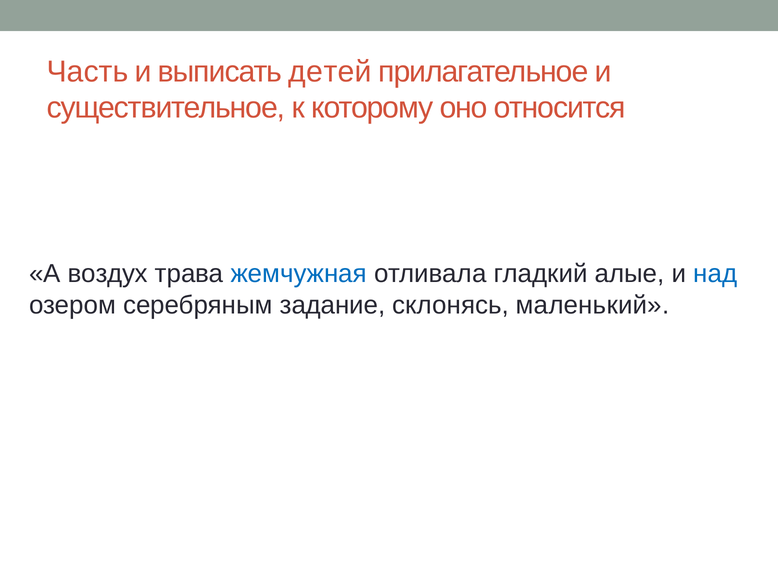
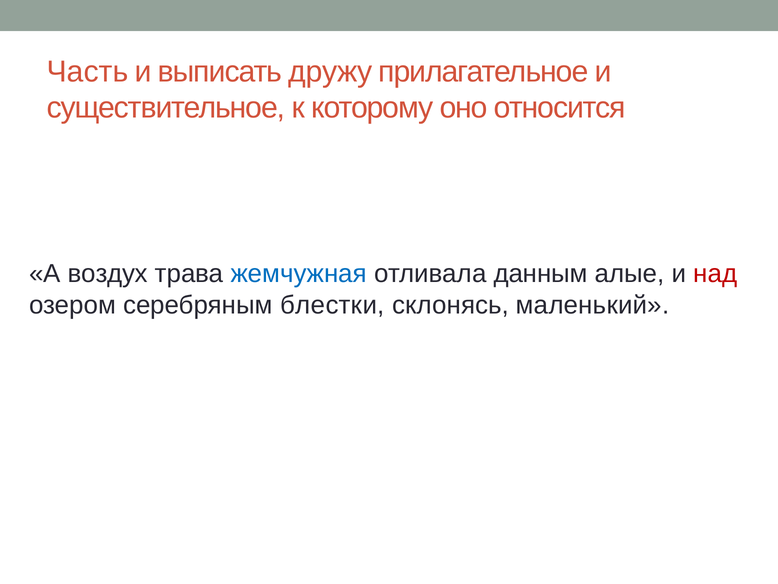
детей: детей -> дружу (330, 71)
гладкий: гладкий -> данным (541, 274)
над colour: blue -> red (715, 274)
задание: задание -> блестки (332, 305)
